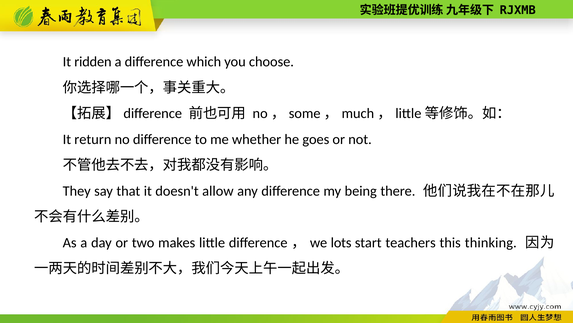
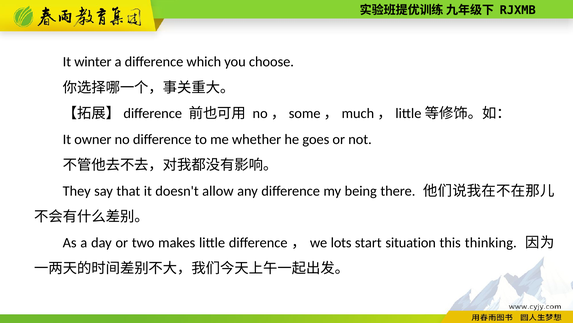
ridden: ridden -> winter (93, 62)
return: return -> owner (93, 139)
teachers: teachers -> situation (411, 242)
